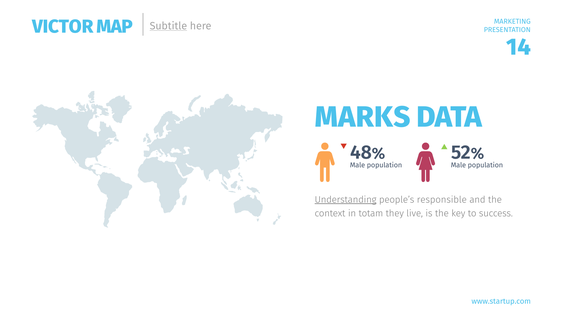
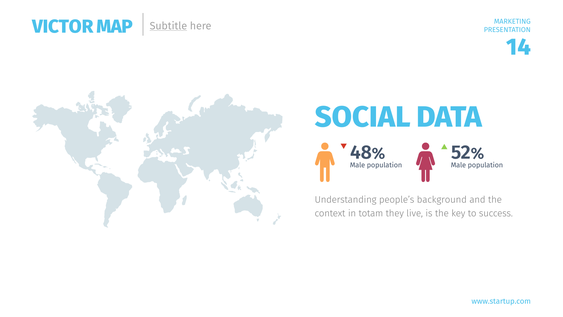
MARKS: MARKS -> SOCIAL (363, 117)
Understanding underline: present -> none (346, 200)
responsible: responsible -> background (442, 200)
